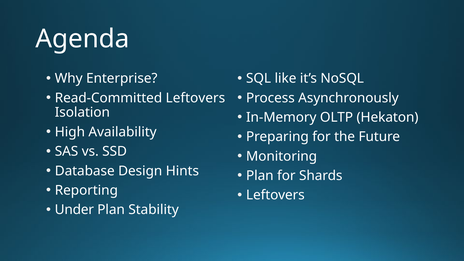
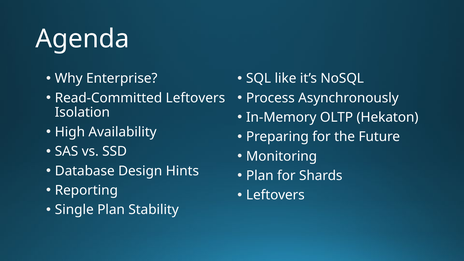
Under: Under -> Single (74, 210)
